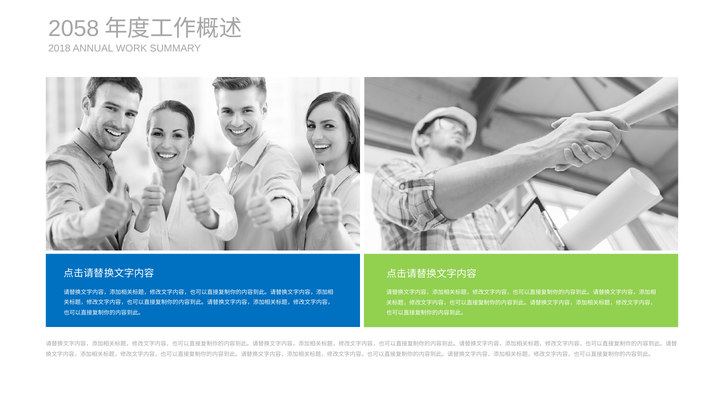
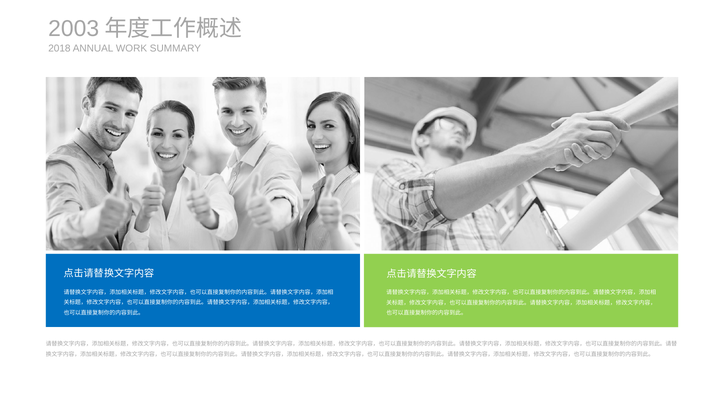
2058: 2058 -> 2003 (74, 29)
